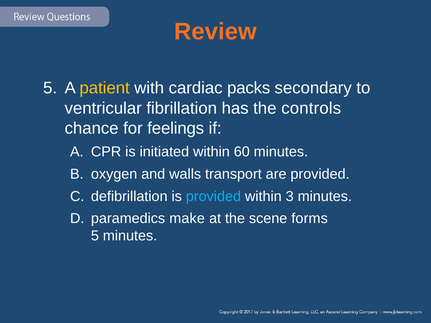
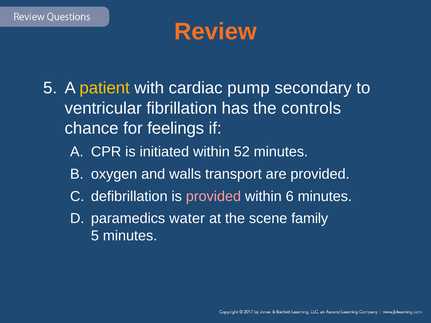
packs: packs -> pump (249, 88)
60: 60 -> 52 (242, 152)
provided colour: light blue -> pink (213, 196)
3: 3 -> 6 (290, 196)
make: make -> water (187, 219)
forms: forms -> family (310, 219)
